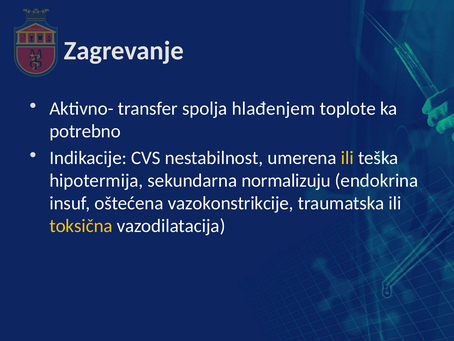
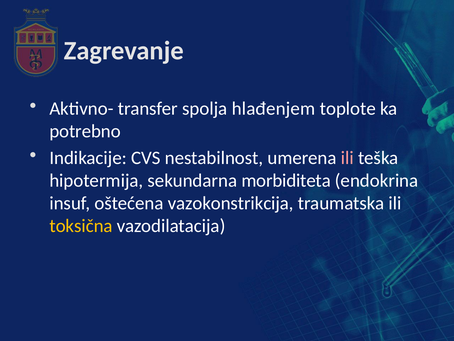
ili colour: yellow -> pink (347, 158)
normalizuju: normalizuju -> morbiditeta (286, 180)
vazokonstrikcije: vazokonstrikcije -> vazokonstrikcija (231, 203)
